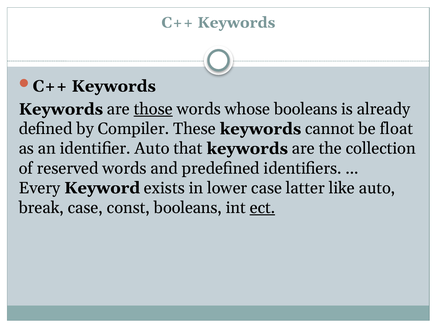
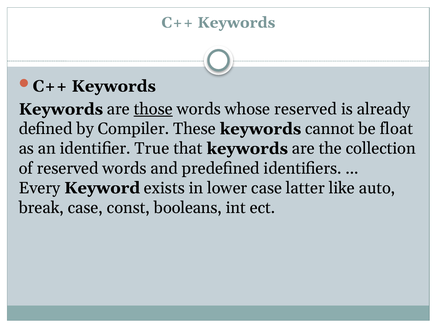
whose booleans: booleans -> reserved (306, 109)
identifier Auto: Auto -> True (152, 148)
ect underline: present -> none (262, 207)
